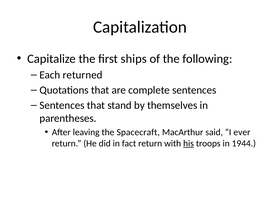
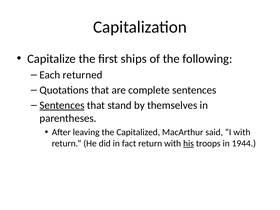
Sentences underline: none -> present (62, 105)
Spacecraft: Spacecraft -> Capitalized (138, 132)
I ever: ever -> with (242, 132)
